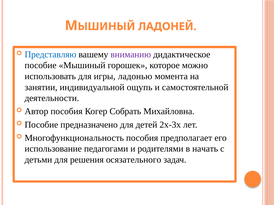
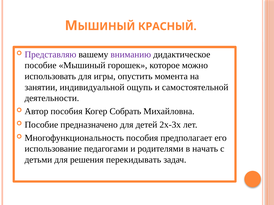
ЛАДОНЕЙ: ЛАДОНЕЙ -> КРАСНЫЙ (167, 27)
Представляю colour: blue -> purple (50, 55)
ладонью: ладонью -> опустить (135, 76)
осязательного: осязательного -> перекидывать (134, 160)
